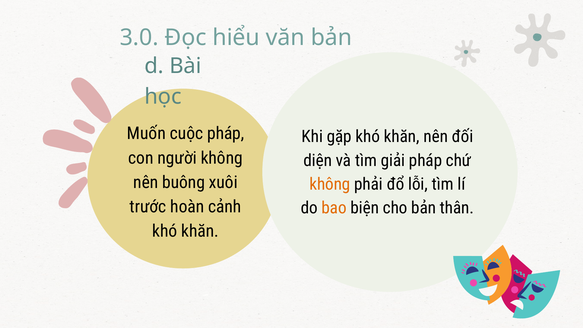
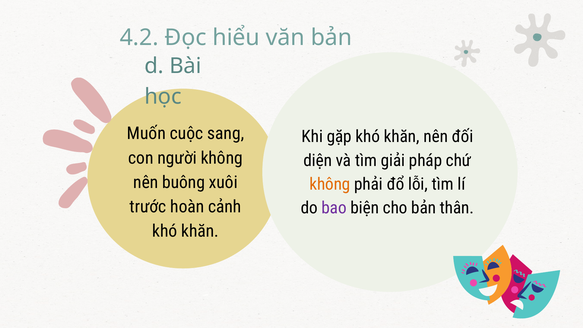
3.0: 3.0 -> 4.2 (139, 37)
cuộc pháp: pháp -> sang (226, 134)
bao colour: orange -> purple (334, 208)
